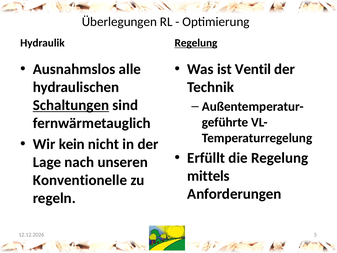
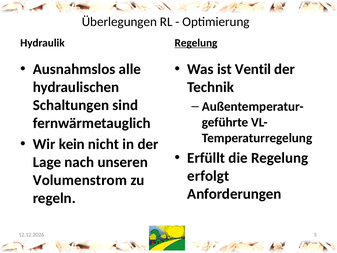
Schaltungen underline: present -> none (71, 105)
mittels: mittels -> erfolgt (208, 176)
Konventionelle: Konventionelle -> Volumenstrom (80, 180)
